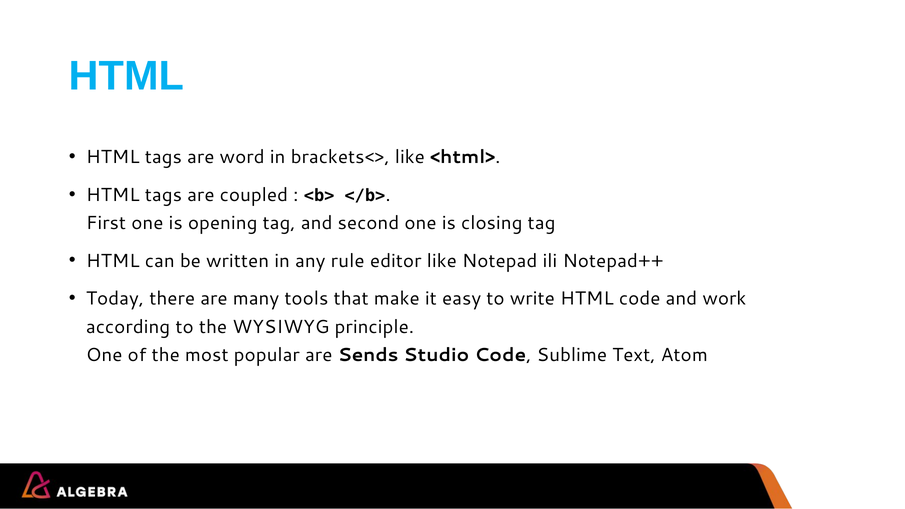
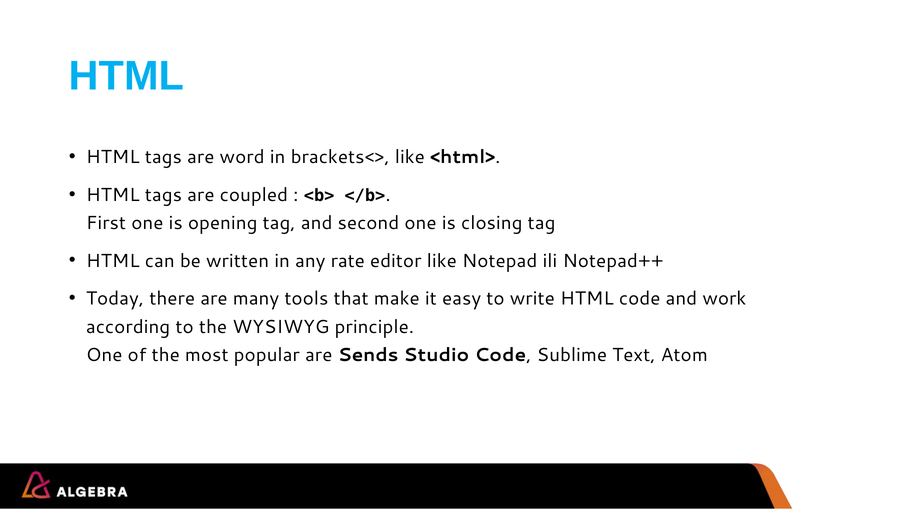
rule: rule -> rate (348, 261)
